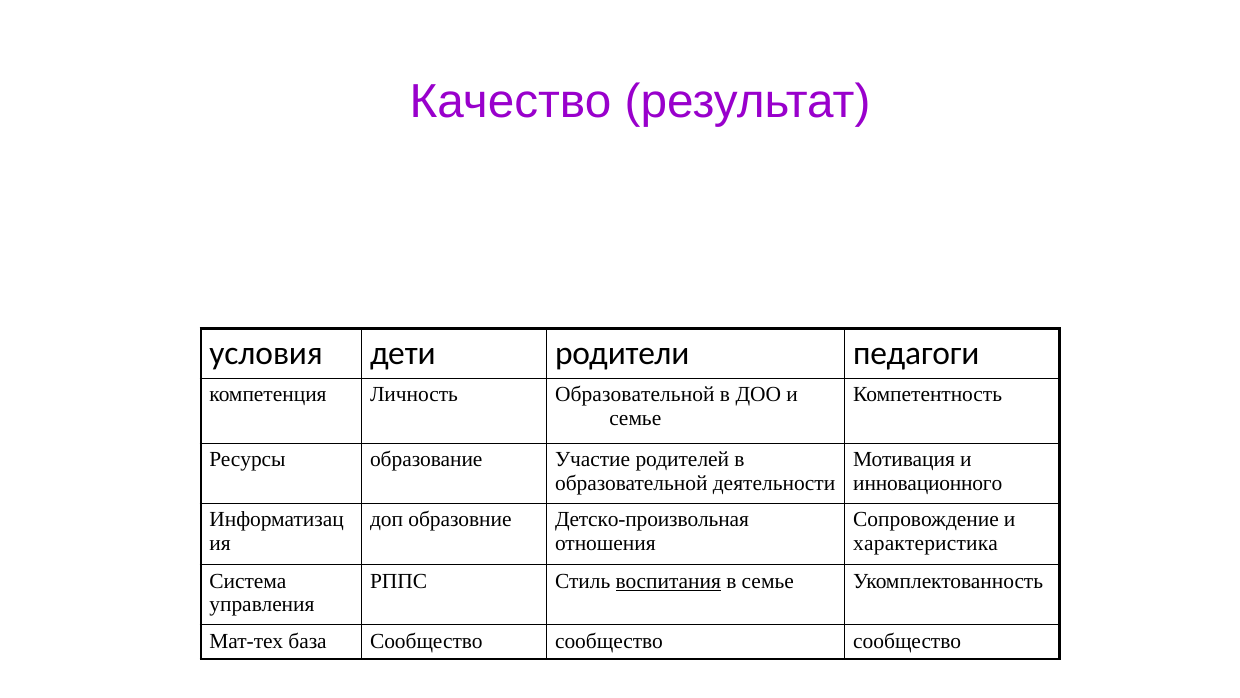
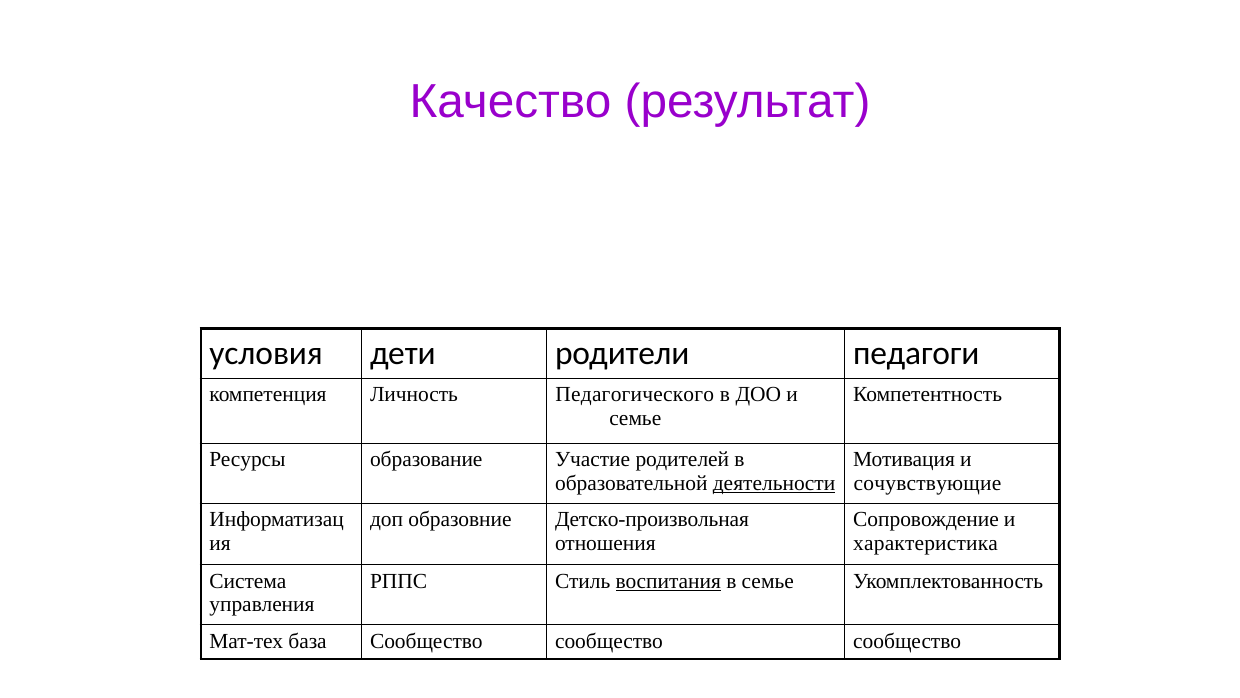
Личность Образовательной: Образовательной -> Педагогического (635, 394)
деятельности underline: none -> present (774, 483)
инновационного: инновационного -> сочувствующие (928, 483)
